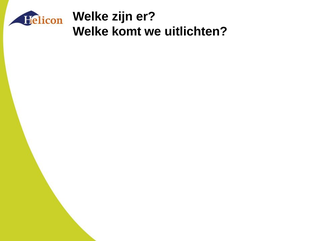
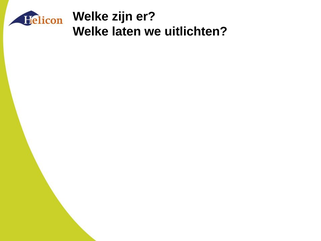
komt: komt -> laten (126, 31)
